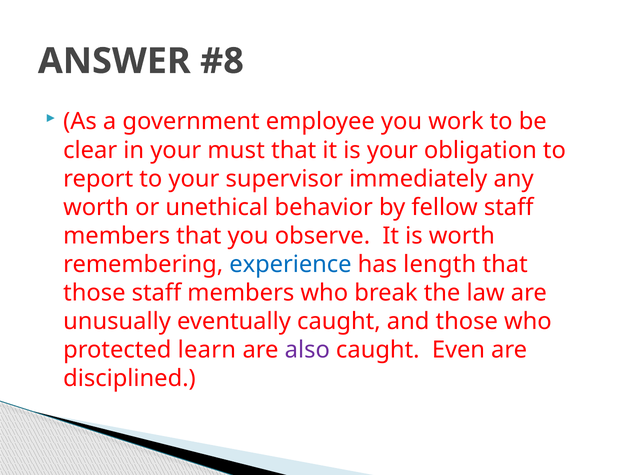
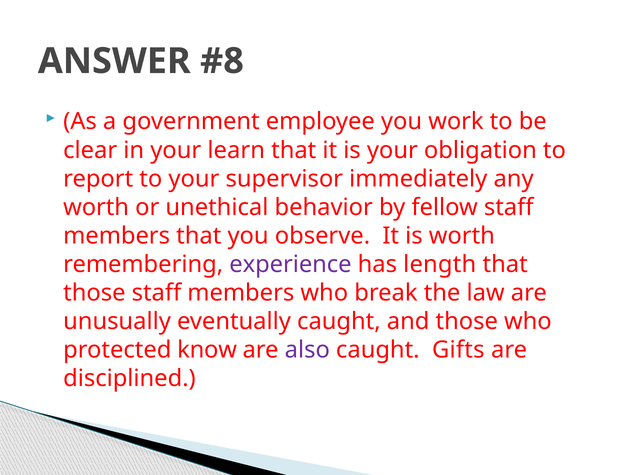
must: must -> learn (236, 150)
experience colour: blue -> purple (290, 264)
learn: learn -> know (207, 350)
Even: Even -> Gifts (458, 350)
